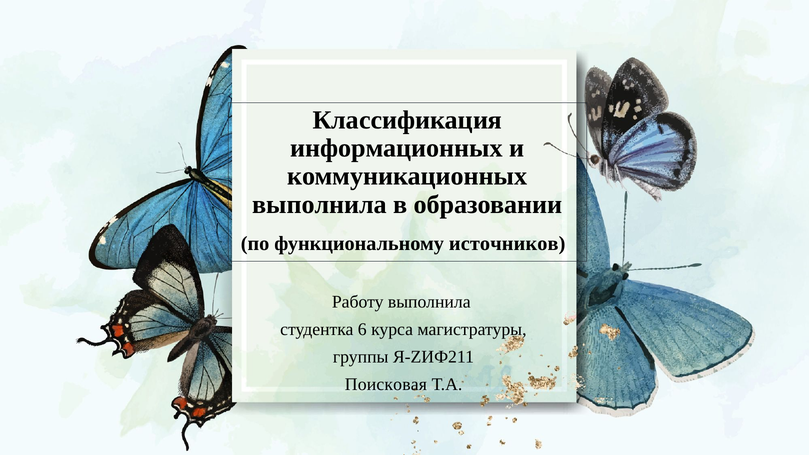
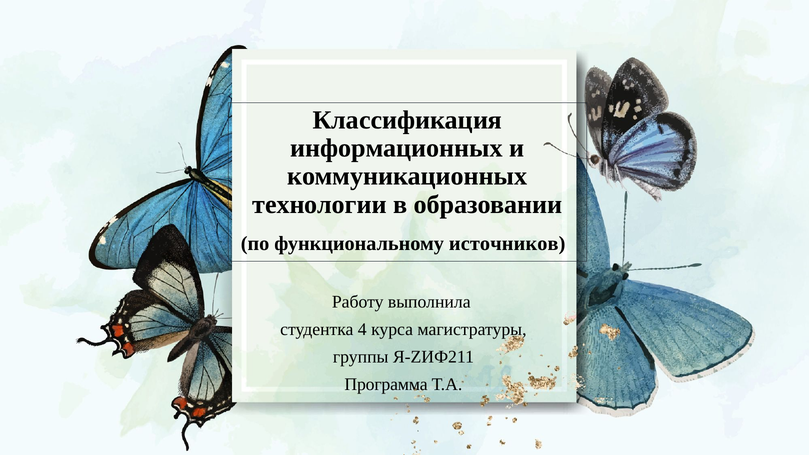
выполнила: выполнила -> технологии (320, 205)
6: 6 -> 4 (362, 329)
Поисковая: Поисковая -> Программа (386, 384)
